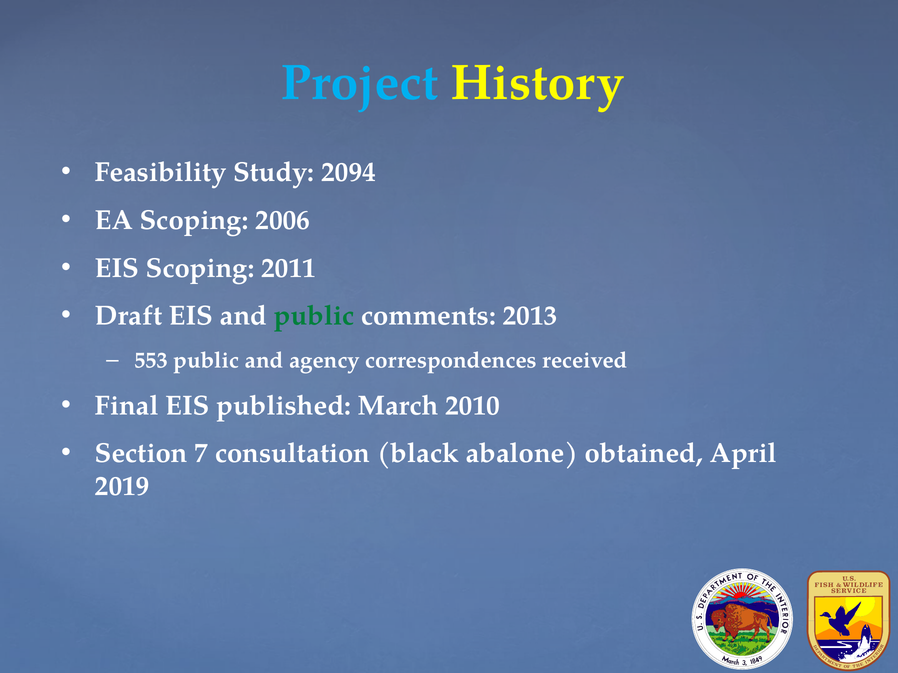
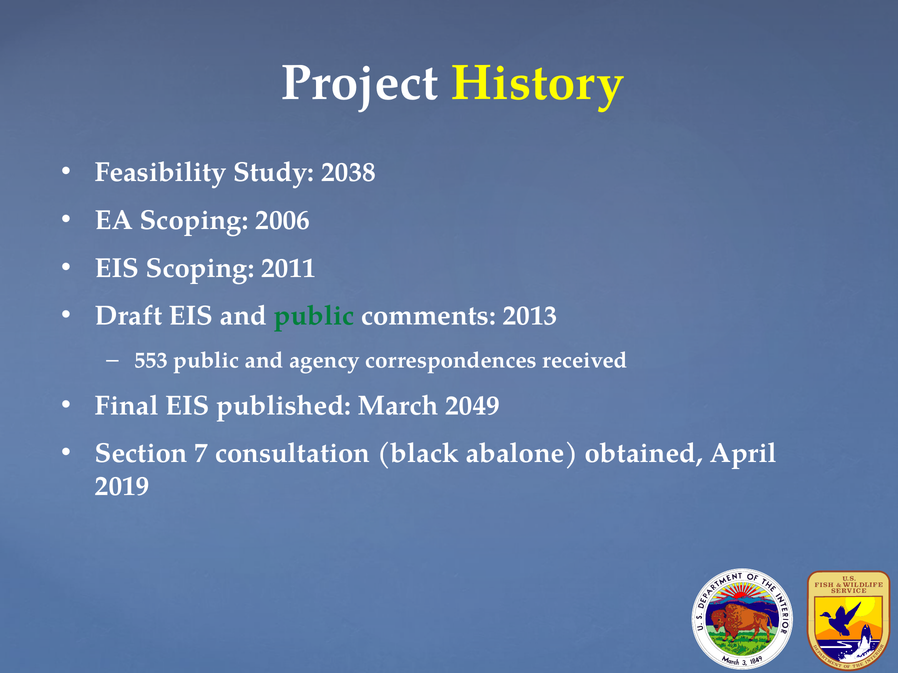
Project colour: light blue -> white (360, 83)
2094: 2094 -> 2038 (349, 172)
2010: 2010 -> 2049 (473, 406)
